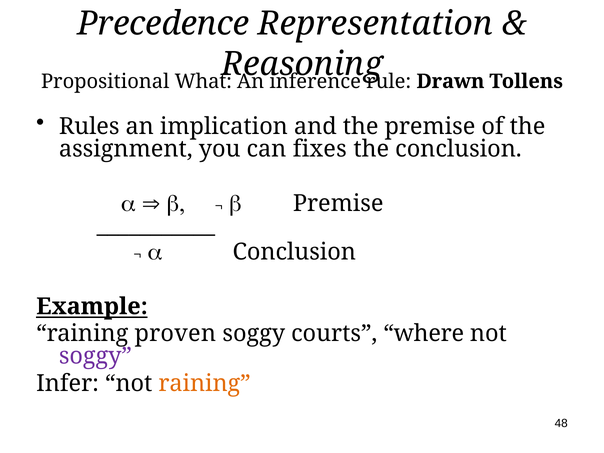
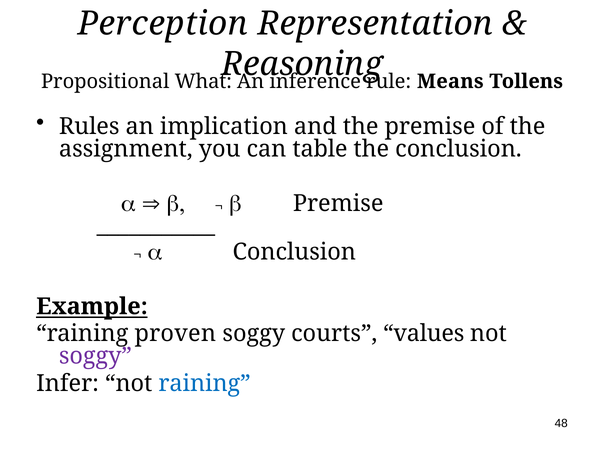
Precedence: Precedence -> Perception (163, 24)
Drawn: Drawn -> Means (450, 81)
fixes: fixes -> table (320, 149)
where: where -> values (424, 334)
raining colour: orange -> blue (205, 384)
